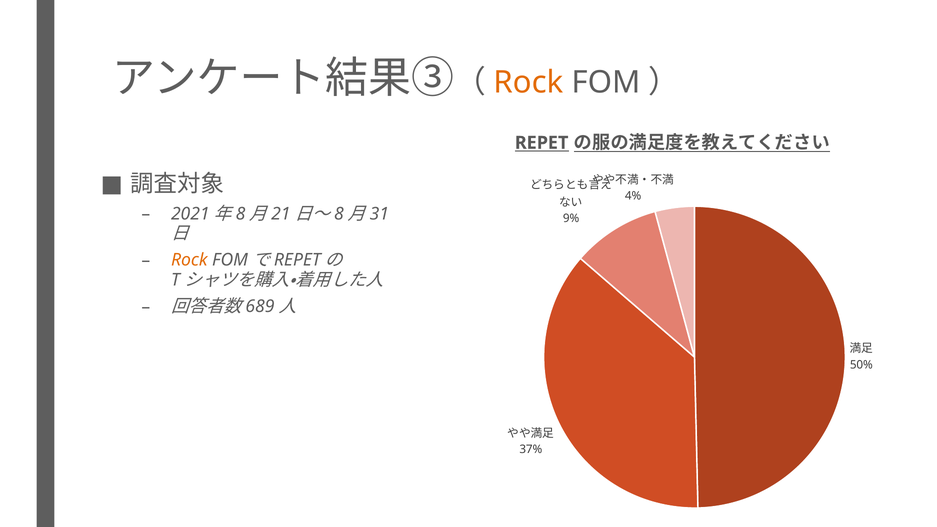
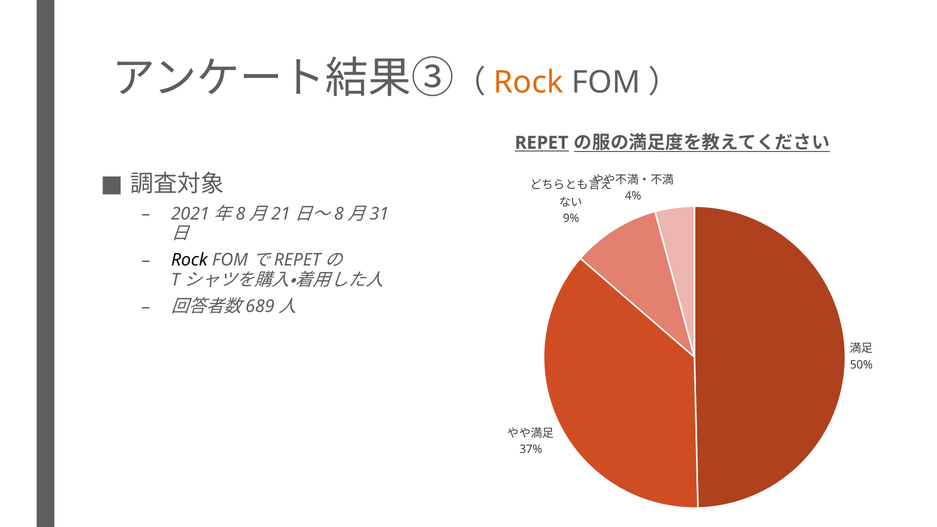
Rock colour: orange -> black (189, 260)
